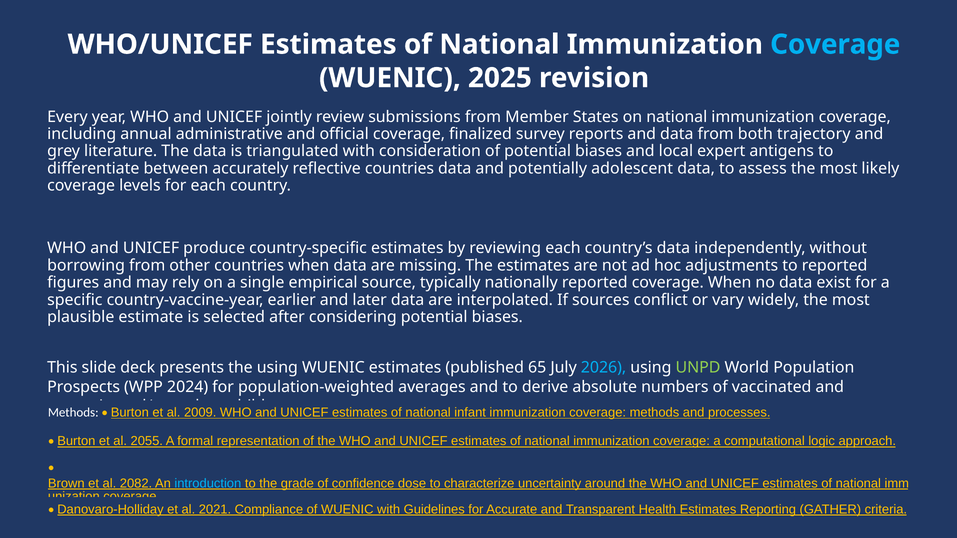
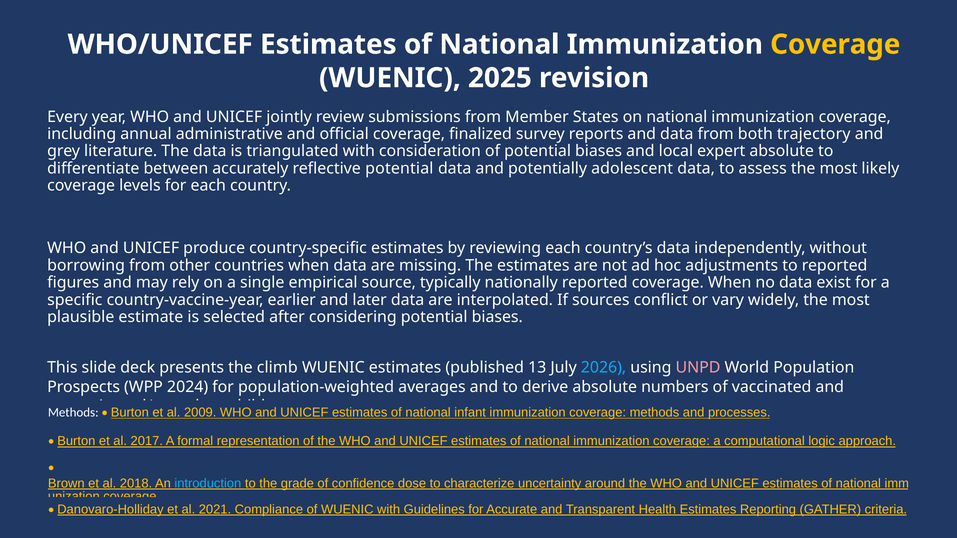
Coverage colour: light blue -> yellow (835, 44)
expert antigens: antigens -> absolute (782, 151)
reflective countries: countries -> potential (399, 168)
the using: using -> climb (277, 368)
65: 65 -> 13 (537, 368)
UNPD colour: light green -> pink (698, 368)
2055: 2055 -> 2017 (147, 441)
2082: 2082 -> 2018 (136, 484)
